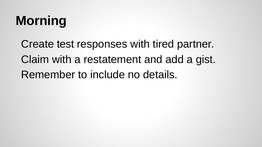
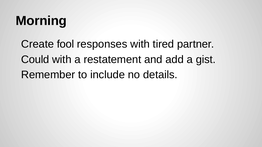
test: test -> fool (65, 44)
Claim: Claim -> Could (35, 60)
